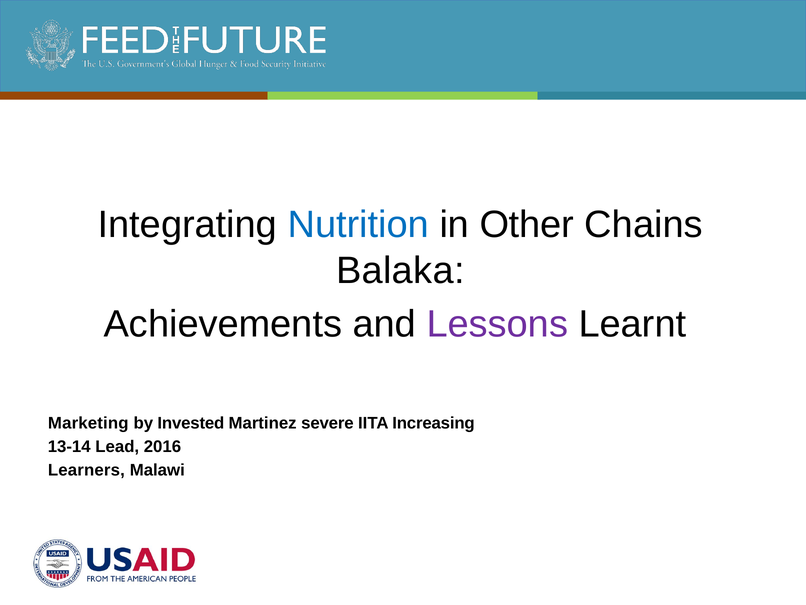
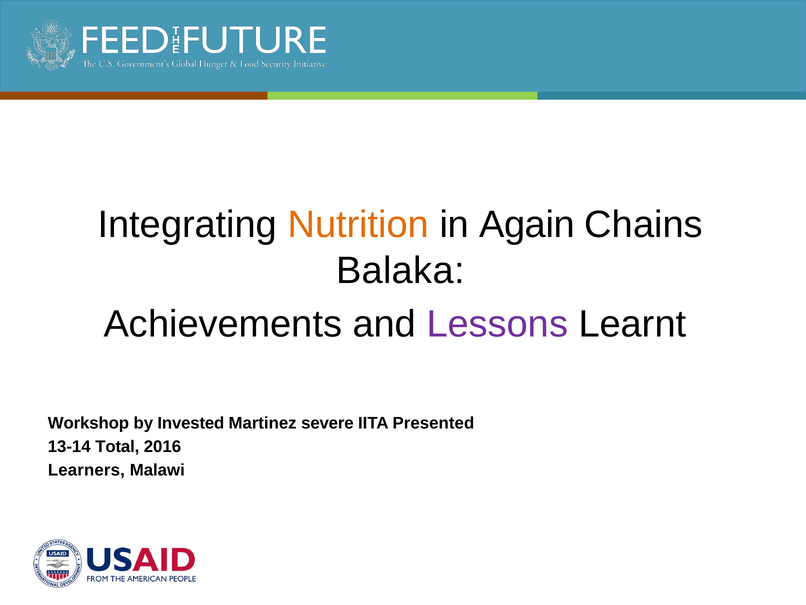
Nutrition colour: blue -> orange (358, 225)
Other: Other -> Again (527, 225)
Marketing: Marketing -> Workshop (88, 423)
Increasing: Increasing -> Presented (433, 423)
Lead: Lead -> Total (117, 446)
